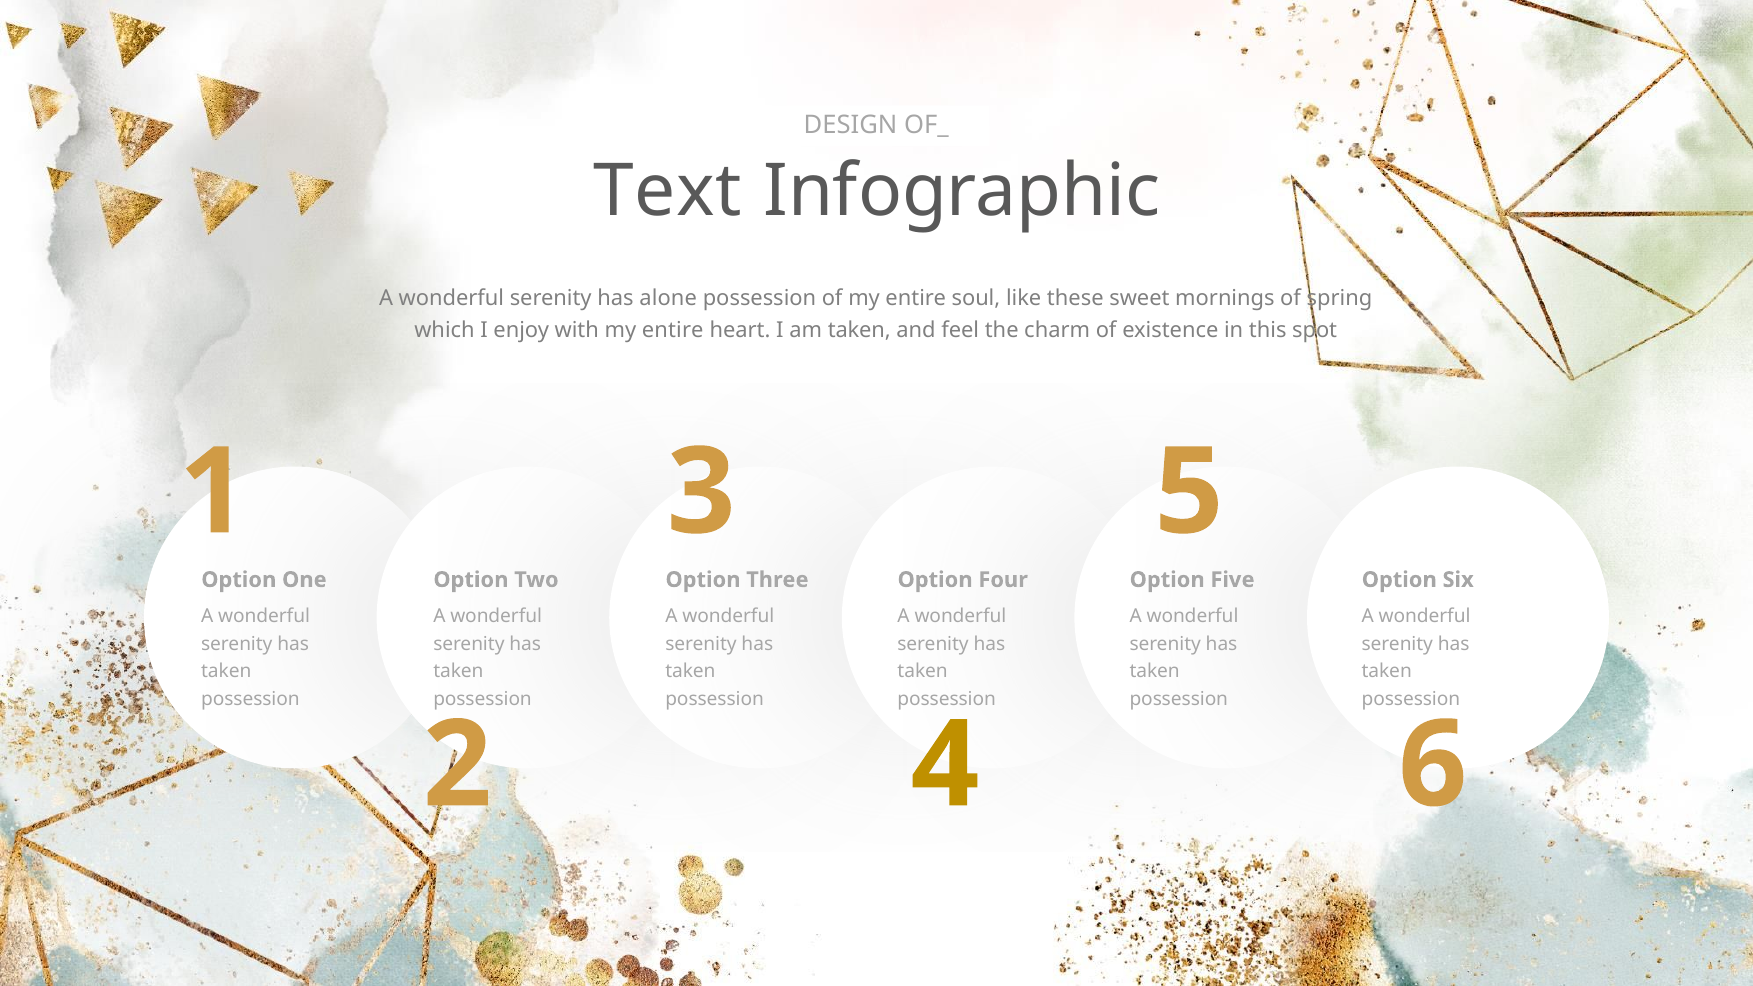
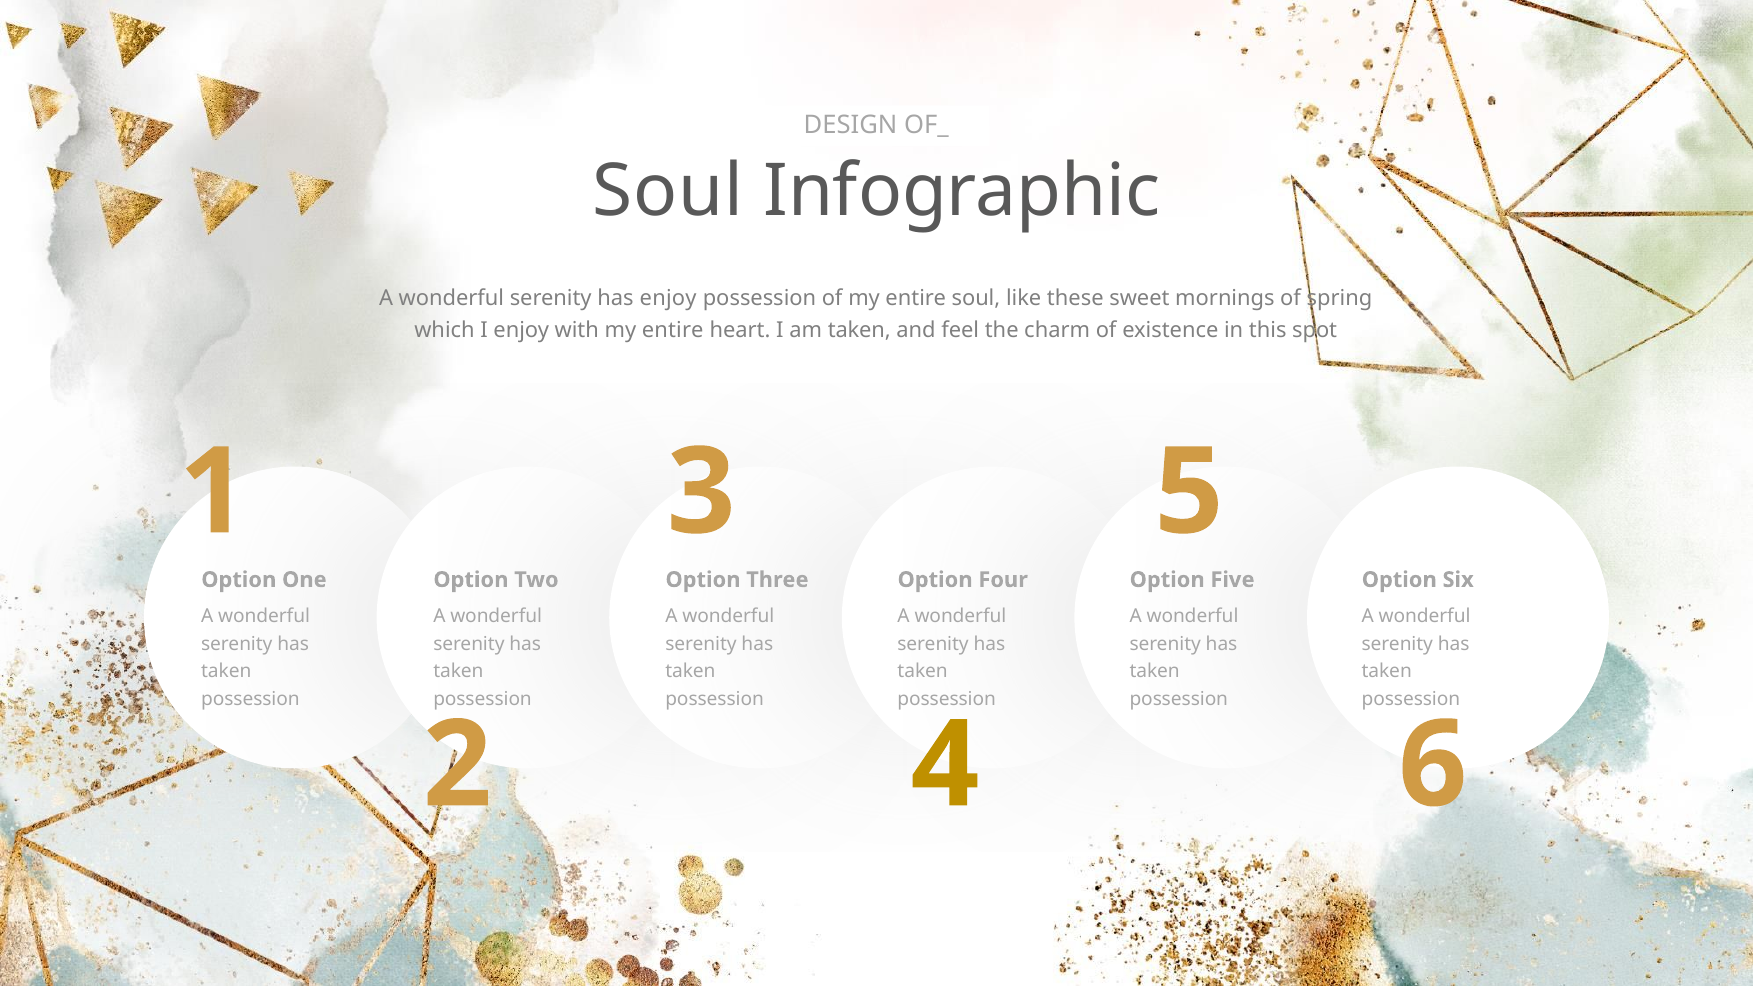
Text: Text -> Soul (668, 191)
has alone: alone -> enjoy (668, 299)
